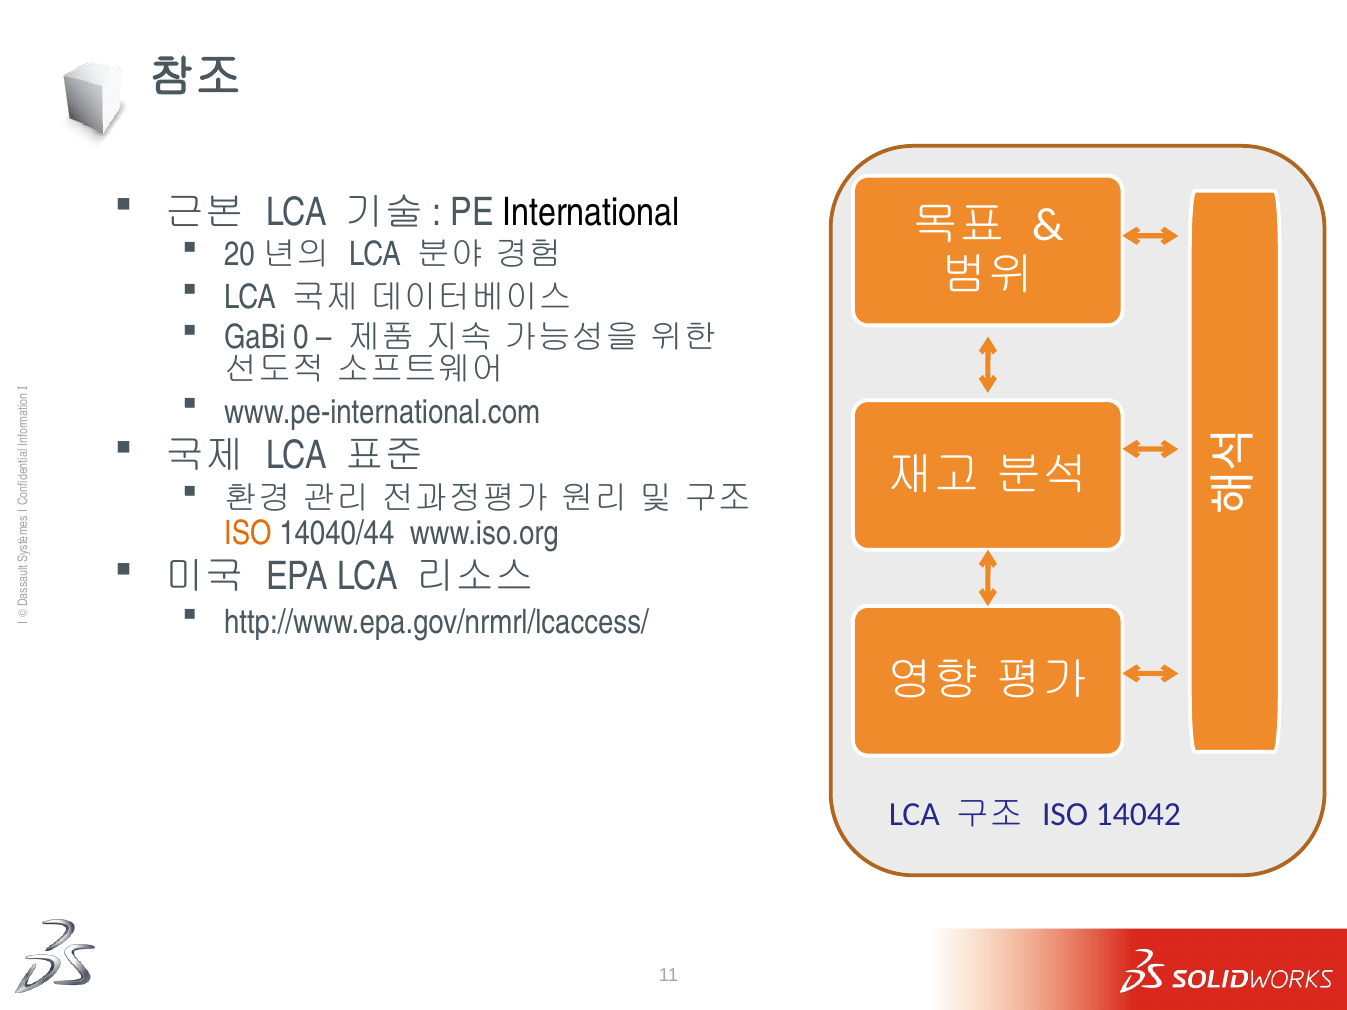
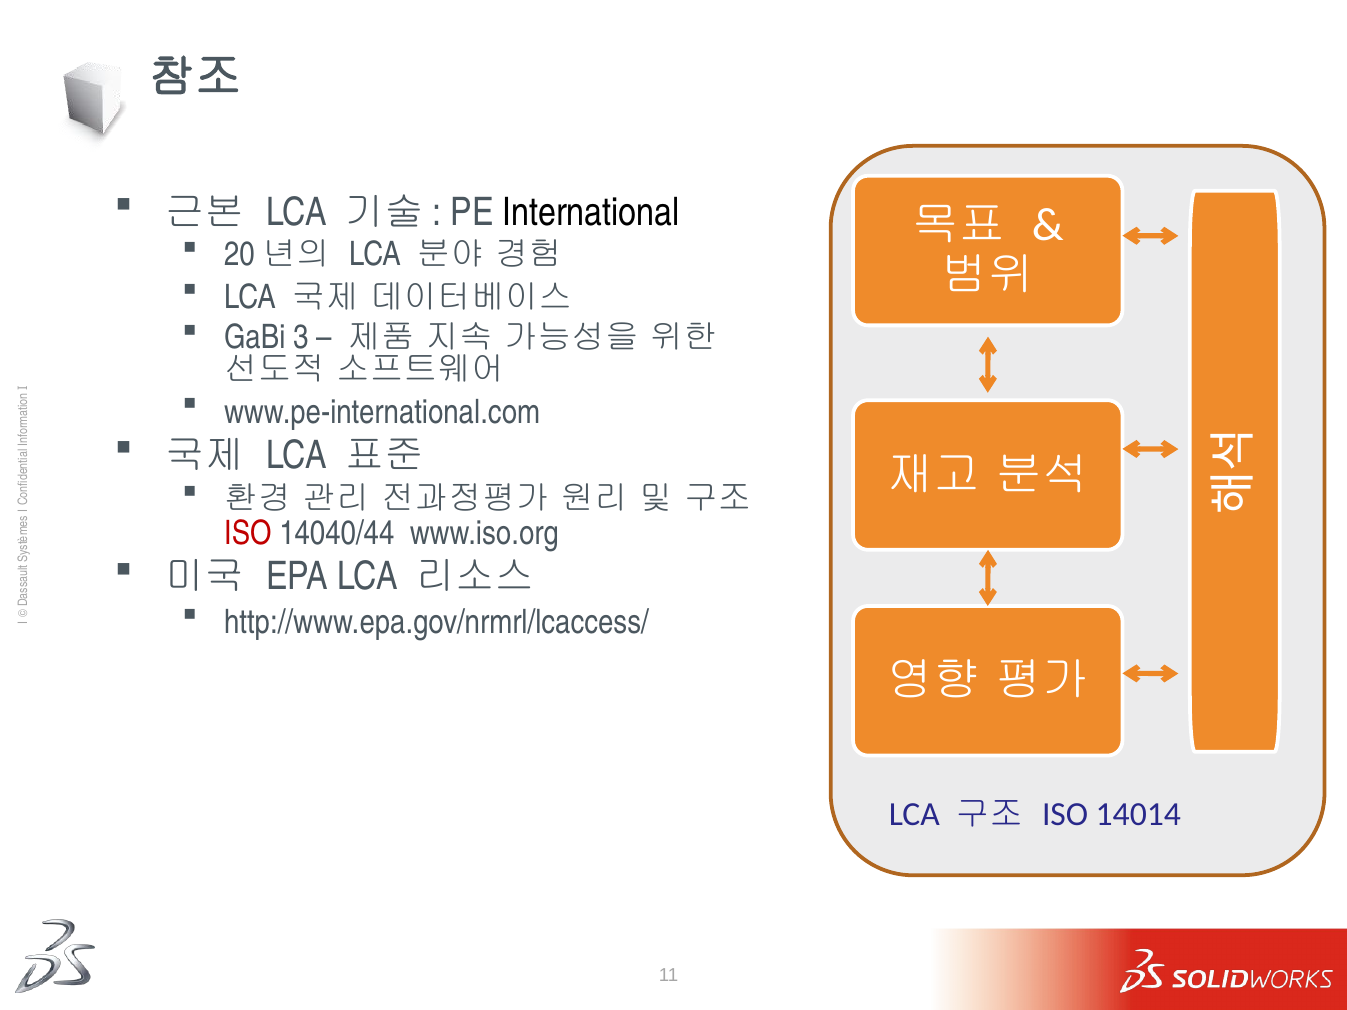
0: 0 -> 3 (301, 337)
ISO colour: orange -> red (248, 534)
14042: 14042 -> 14014 (1138, 815)
